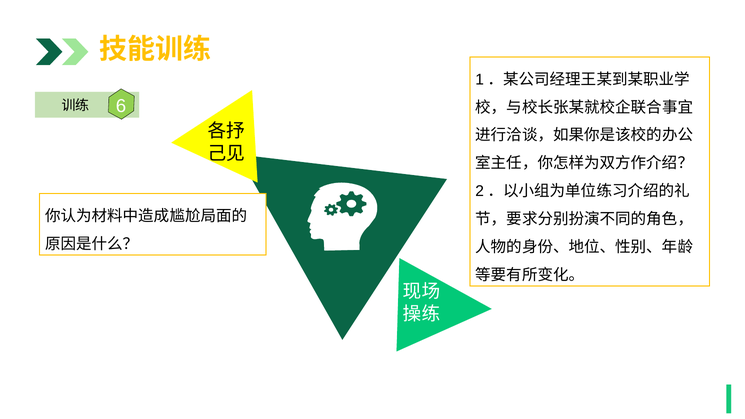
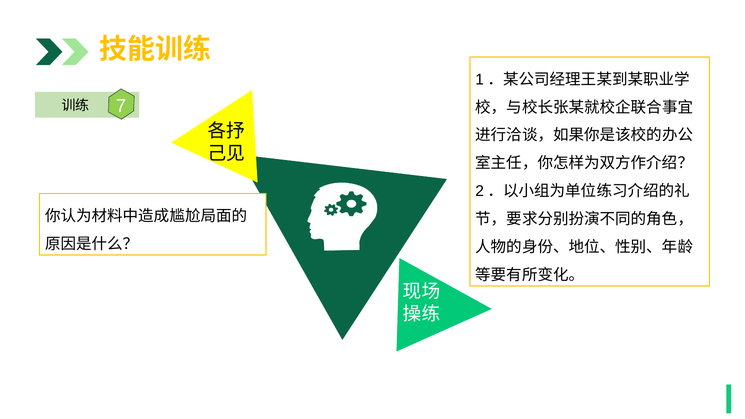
6: 6 -> 7 (121, 106)
